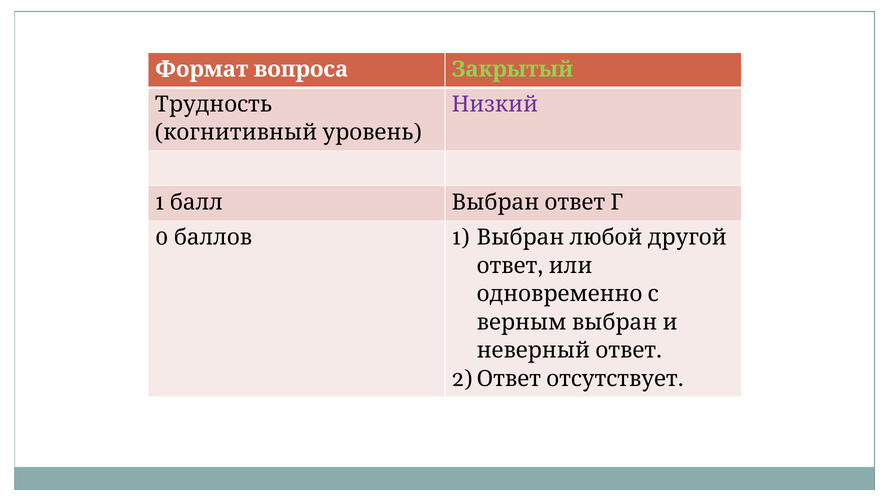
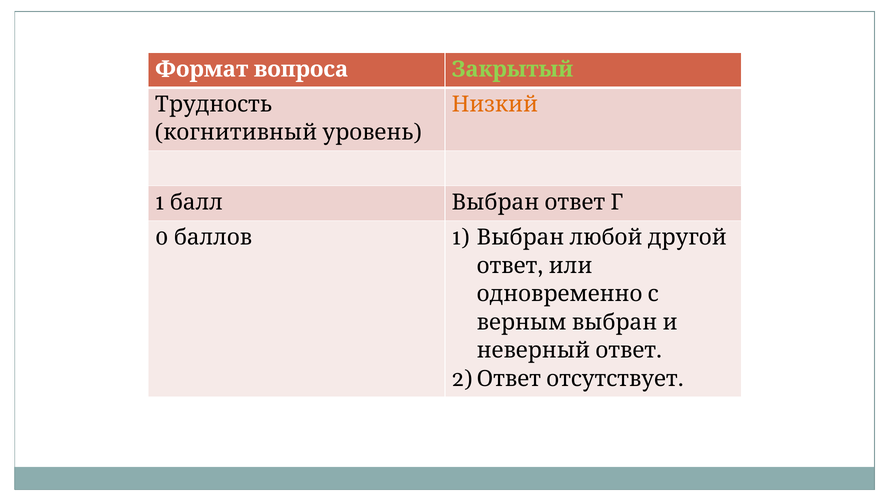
Низкий colour: purple -> orange (495, 104)
